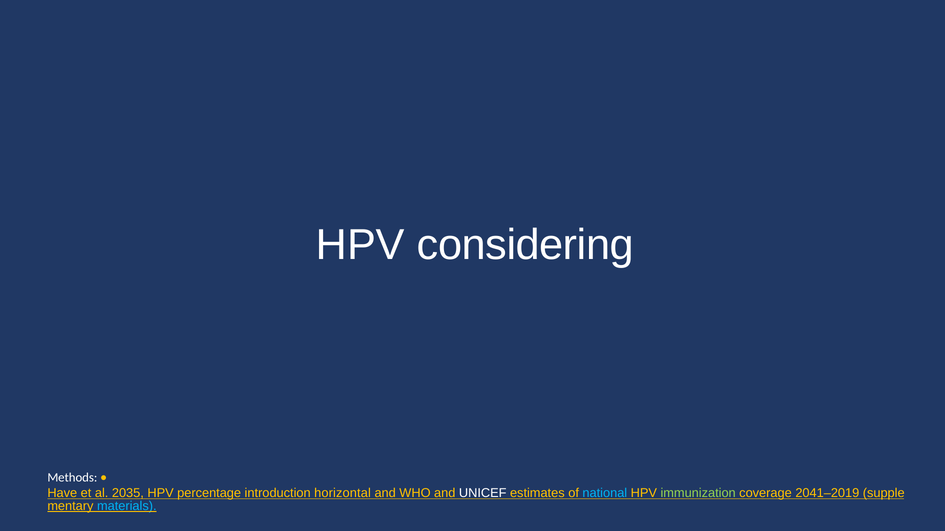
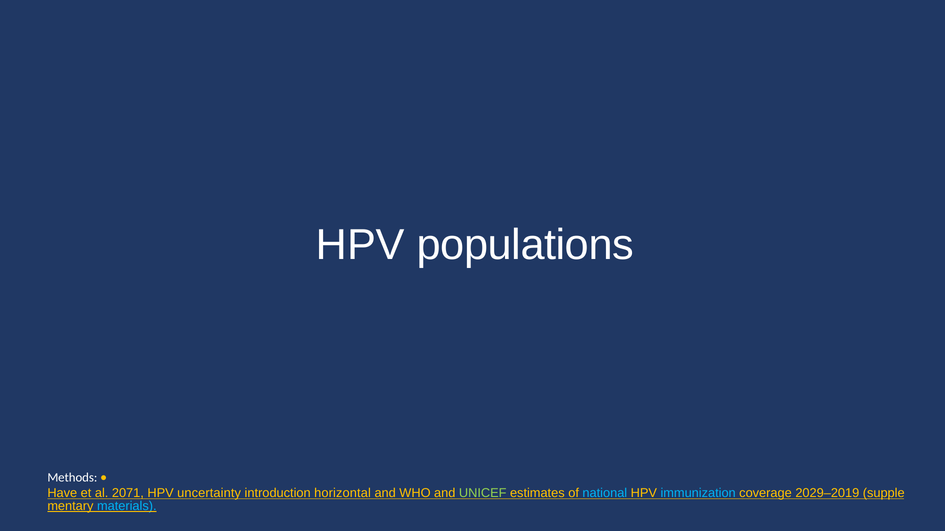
considering: considering -> populations (525, 245)
2035: 2035 -> 2071 (128, 494)
percentage: percentage -> uncertainty (209, 494)
UNICEF colour: white -> light green (483, 494)
immunization colour: light green -> light blue (698, 494)
2041–2019: 2041–2019 -> 2029–2019 (827, 494)
